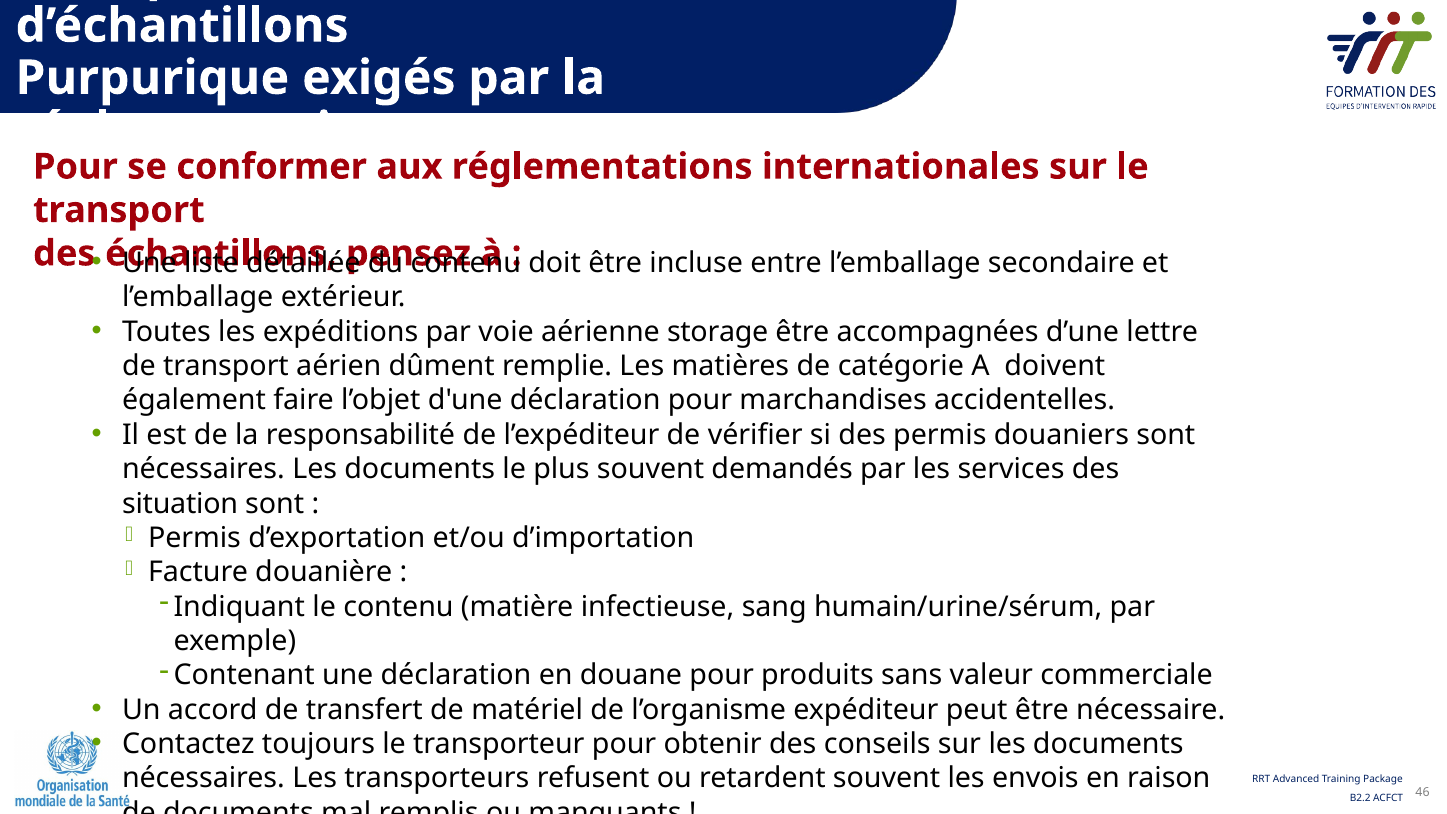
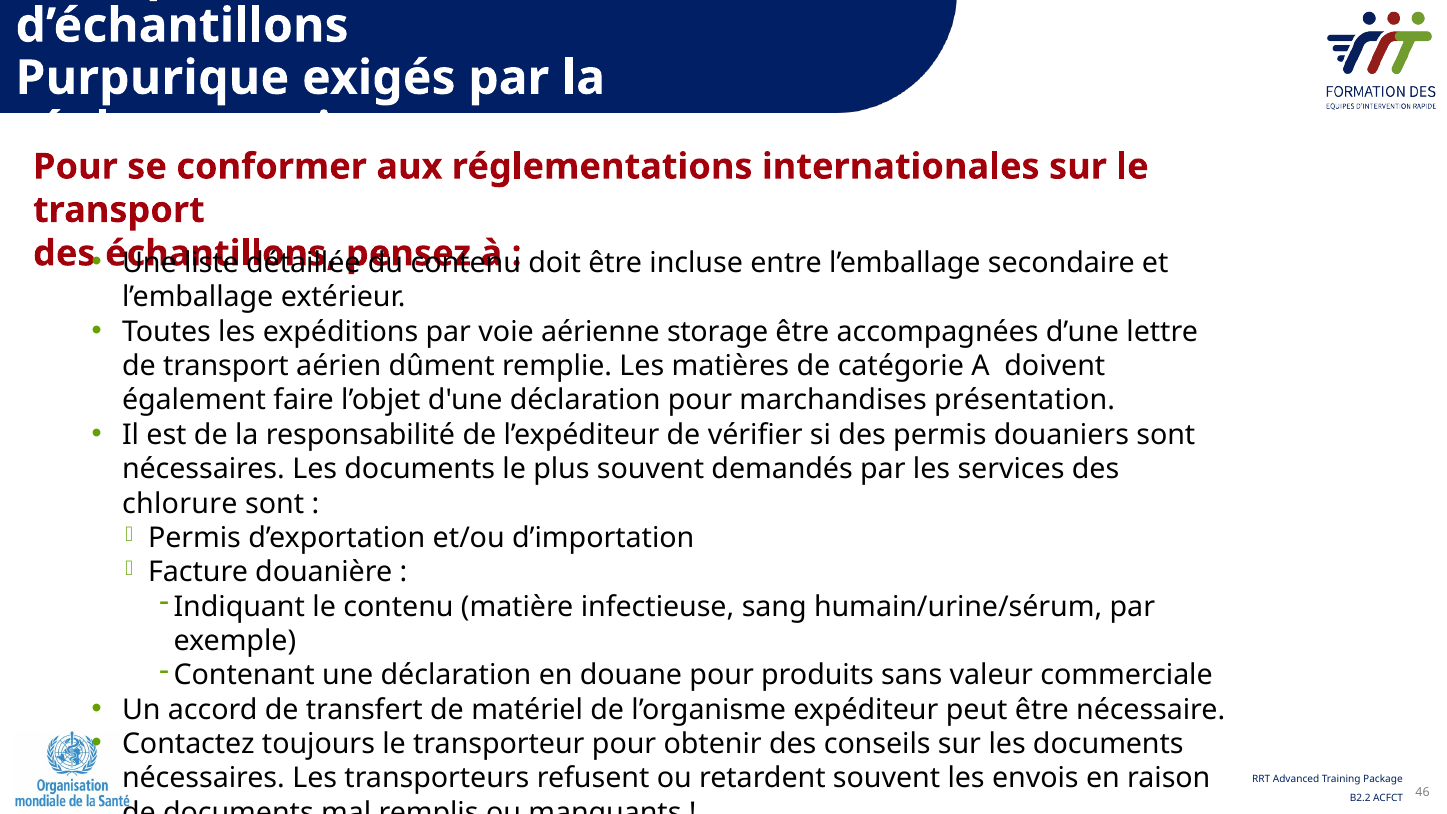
accidentelles: accidentelles -> présentation (1025, 400)
situation: situation -> chlorure (180, 504)
